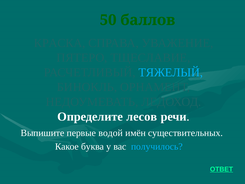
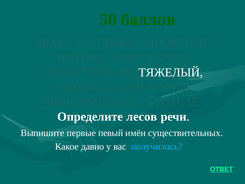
ТЯЖЕЛЫЙ colour: light blue -> white (171, 72)
водой: водой -> певый (111, 133)
буква: буква -> давно (93, 146)
